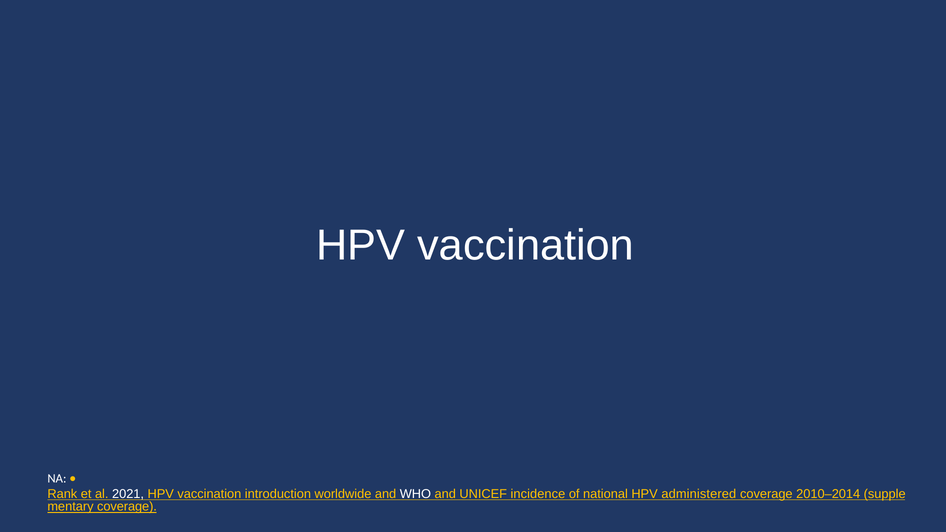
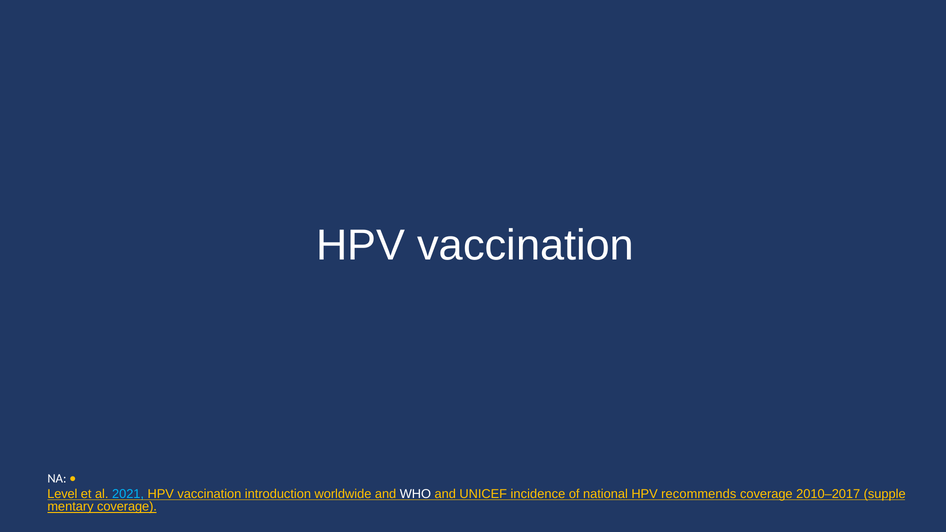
Rank: Rank -> Level (62, 494)
2021 colour: white -> light blue (128, 494)
administered: administered -> recommends (699, 494)
2010–2014: 2010–2014 -> 2010–2017 (828, 494)
